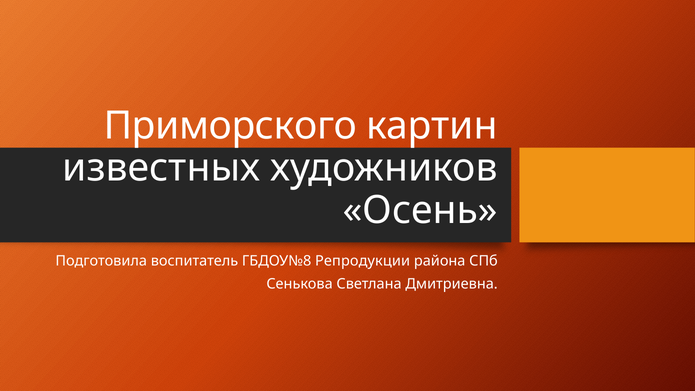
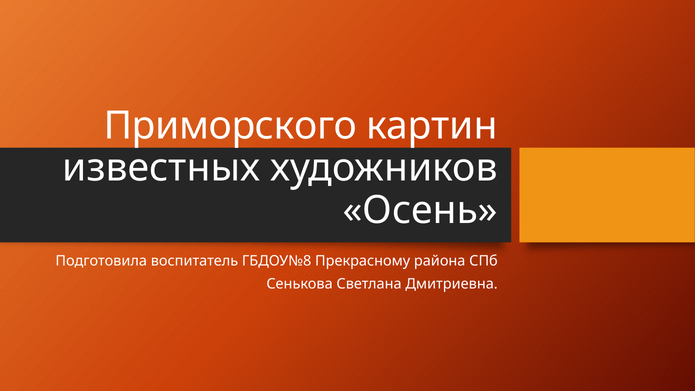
Репродукции: Репродукции -> Прекрасному (363, 261)
